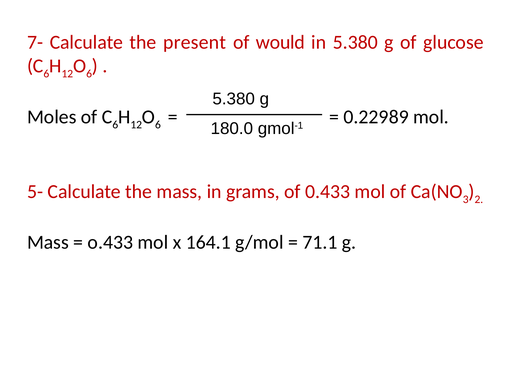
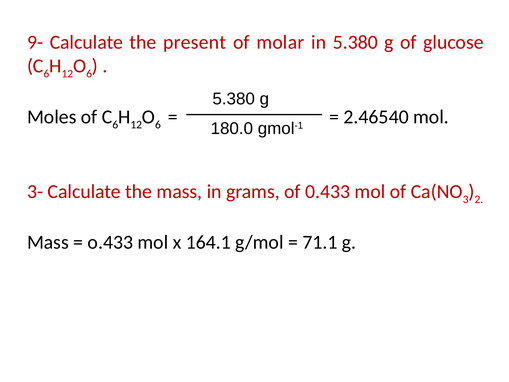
7-: 7- -> 9- (35, 42)
would: would -> molar (280, 42)
0.22989: 0.22989 -> 2.46540 (376, 117)
5-: 5- -> 3- (35, 191)
